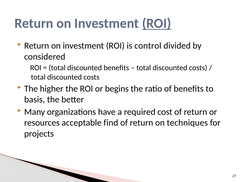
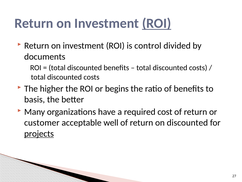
considered: considered -> documents (45, 56)
resources: resources -> customer (42, 122)
find: find -> well (111, 122)
on techniques: techniques -> discounted (187, 122)
projects underline: none -> present (39, 133)
